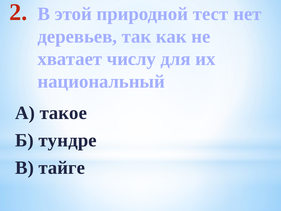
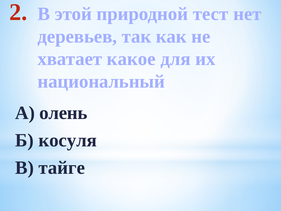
числу: числу -> какое (131, 59)
такое: такое -> олень (63, 113)
тундре: тундре -> косуля (68, 140)
